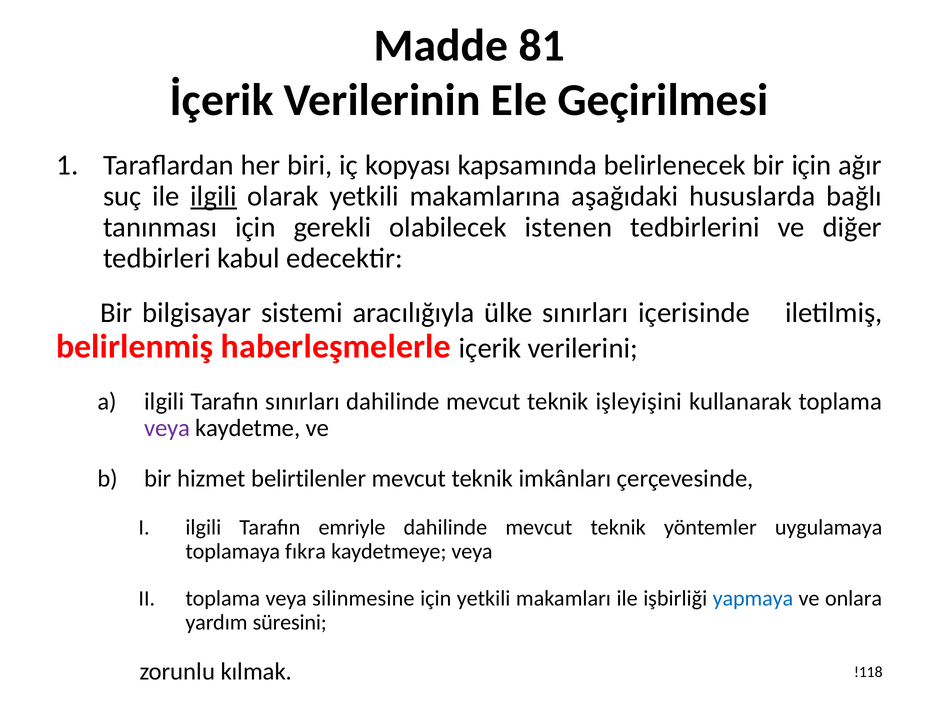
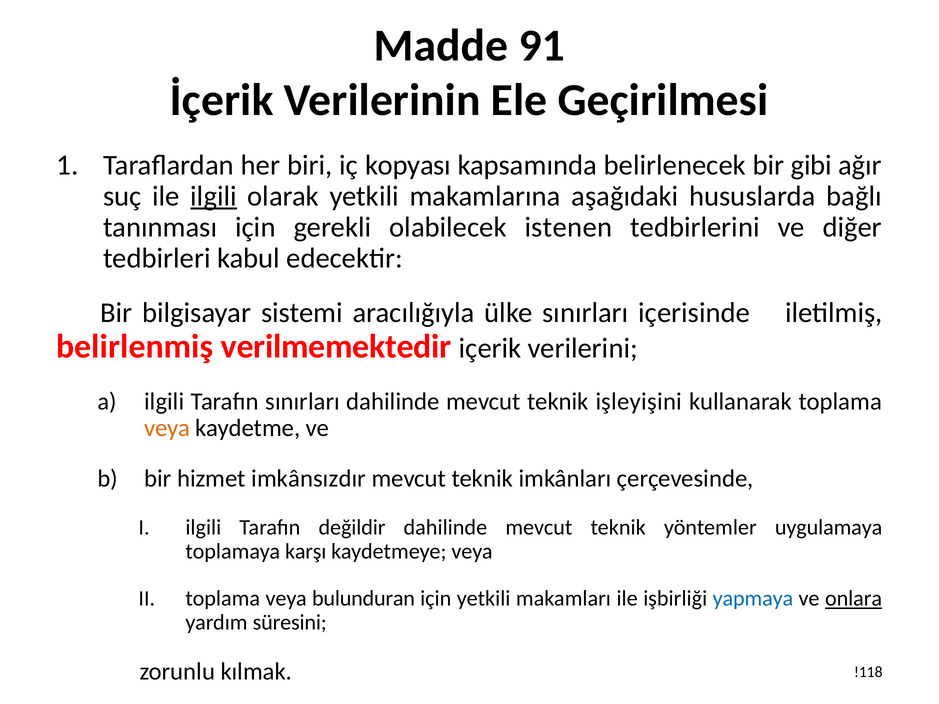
81: 81 -> 91 (542, 46)
bir için: için -> gibi (811, 165)
haberleşmelerle: haberleşmelerle -> verilmemektedir (336, 346)
veya colour: purple -> orange (167, 428)
belirtilenler: belirtilenler -> imkânsızdır (309, 479)
emriyle: emriyle -> değildir (352, 528)
fıkra: fıkra -> karşı (306, 551)
silinmesine: silinmesine -> bulunduran (364, 599)
onlara underline: none -> present (854, 599)
